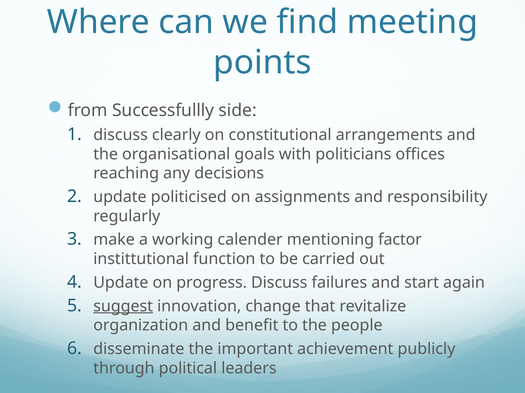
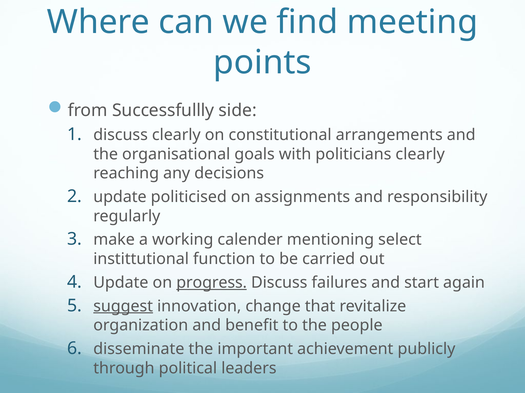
politicians offices: offices -> clearly (420, 154)
factor: factor -> select (400, 240)
progress underline: none -> present (212, 283)
